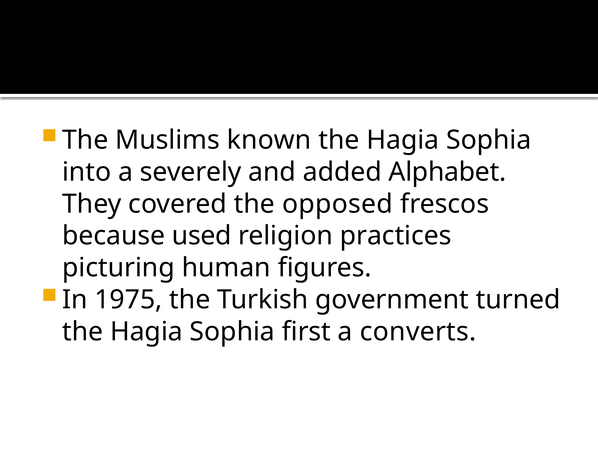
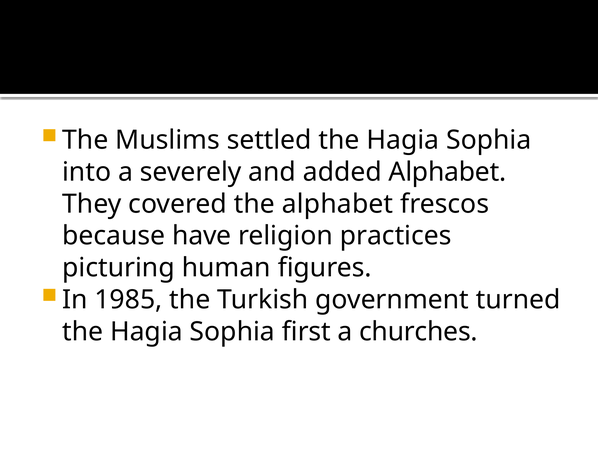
known: known -> settled (269, 140)
the opposed: opposed -> alphabet (338, 204)
used: used -> have (202, 236)
1975: 1975 -> 1985 (128, 299)
converts: converts -> churches (418, 331)
